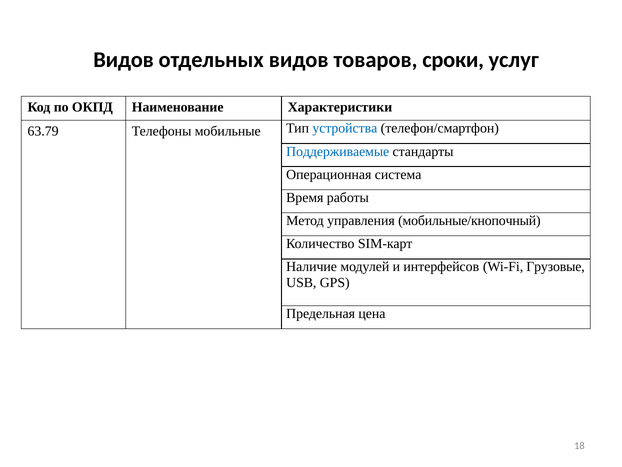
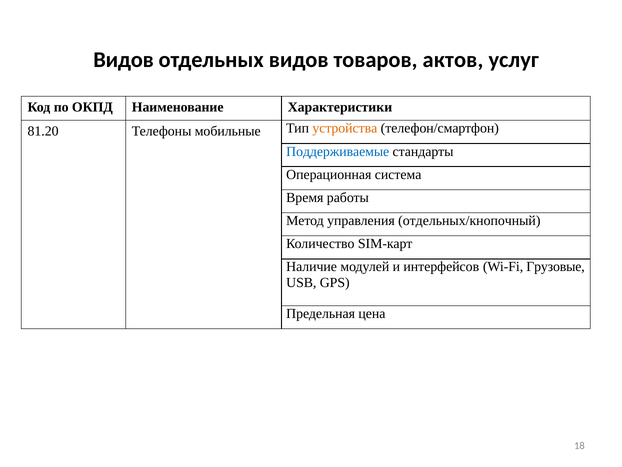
сроки: сроки -> актов (453, 60)
63.79: 63.79 -> 81.20 (43, 131)
устройства colour: blue -> orange (345, 128)
мобильные/кнопочный: мобильные/кнопочный -> отдельных/кнопочный (469, 220)
